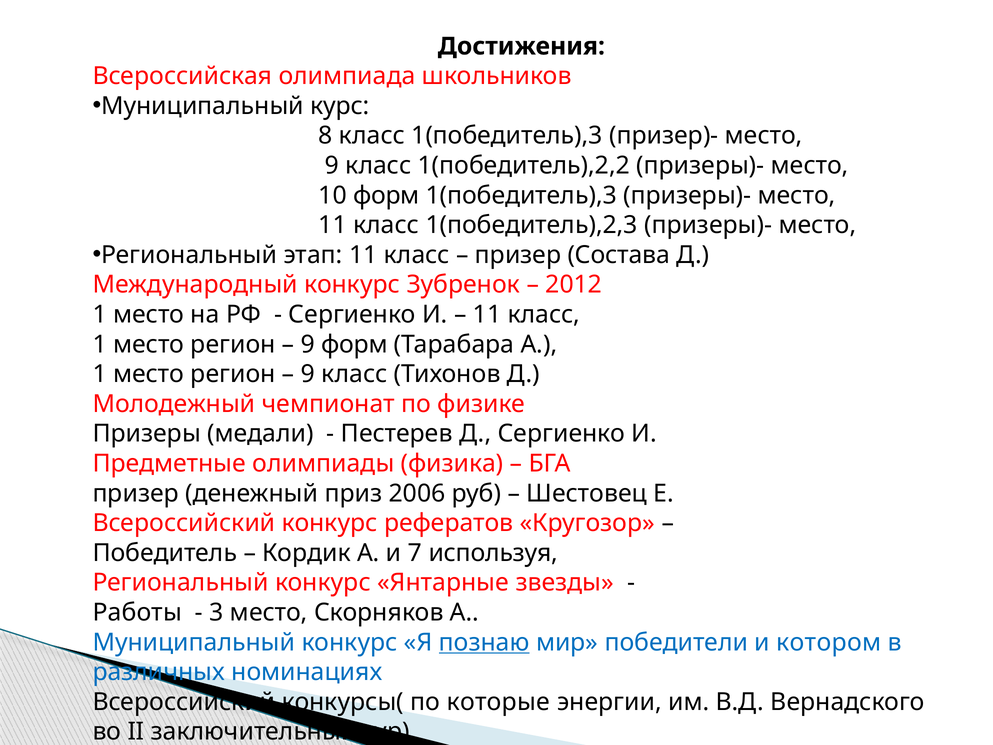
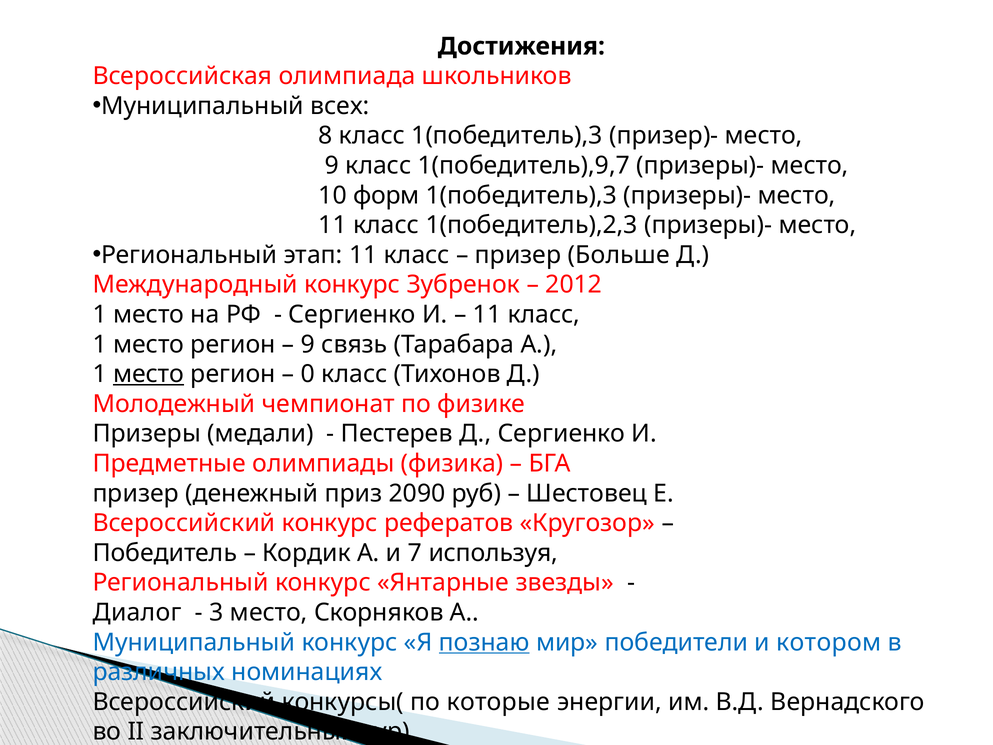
курс: курс -> всех (340, 106)
1(победитель),2,2: 1(победитель),2,2 -> 1(победитель),9,7 (524, 165)
Состава: Состава -> Больше (619, 255)
9 форм: форм -> связь (354, 344)
место underline: none -> present (149, 374)
9: 9 -> 0 (308, 374)
2006: 2006 -> 2090 (417, 493)
Работы: Работы -> Диалог (137, 612)
